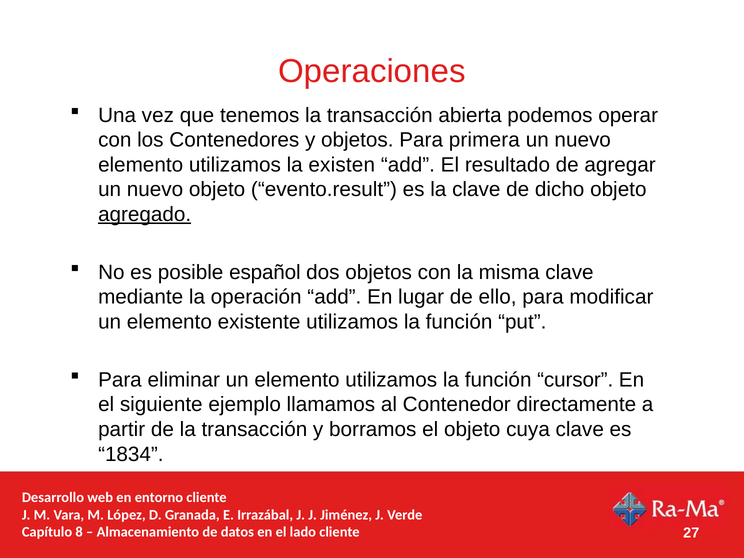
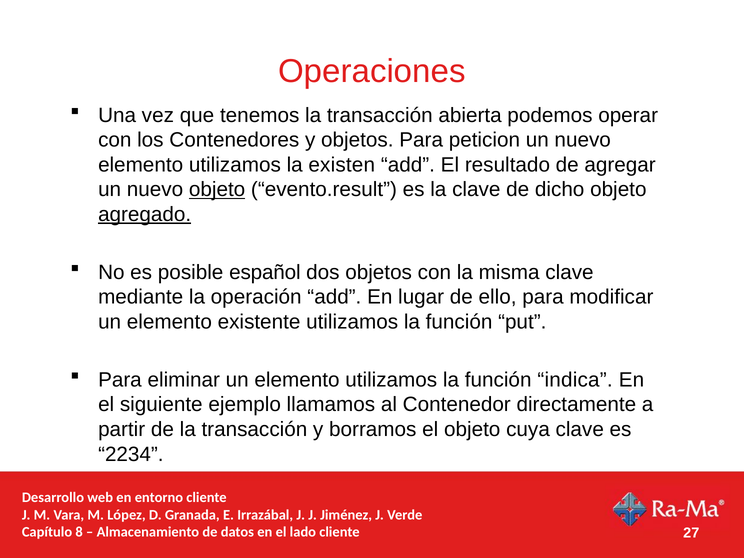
primera: primera -> peticion (484, 140)
objeto underline: none -> present (217, 190)
cursor: cursor -> indica (575, 380)
1834: 1834 -> 2234 (131, 454)
